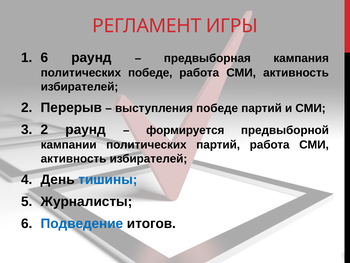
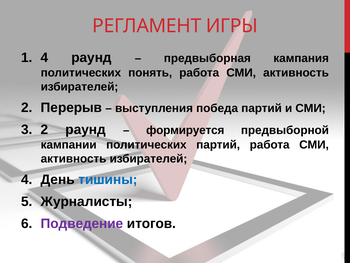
1 6: 6 -> 4 (44, 58)
политических победе: победе -> понять (150, 73)
выступления победе: победе -> победа (217, 108)
Подведение colour: blue -> purple (82, 223)
